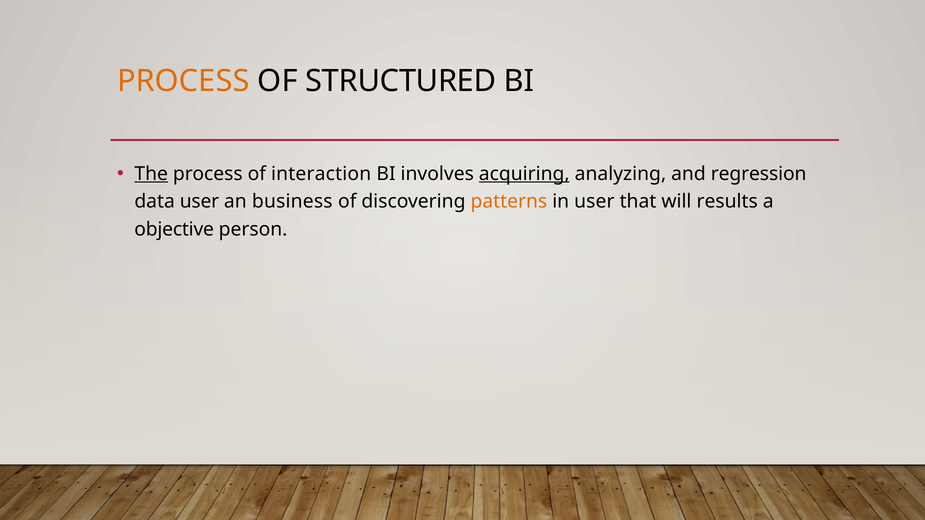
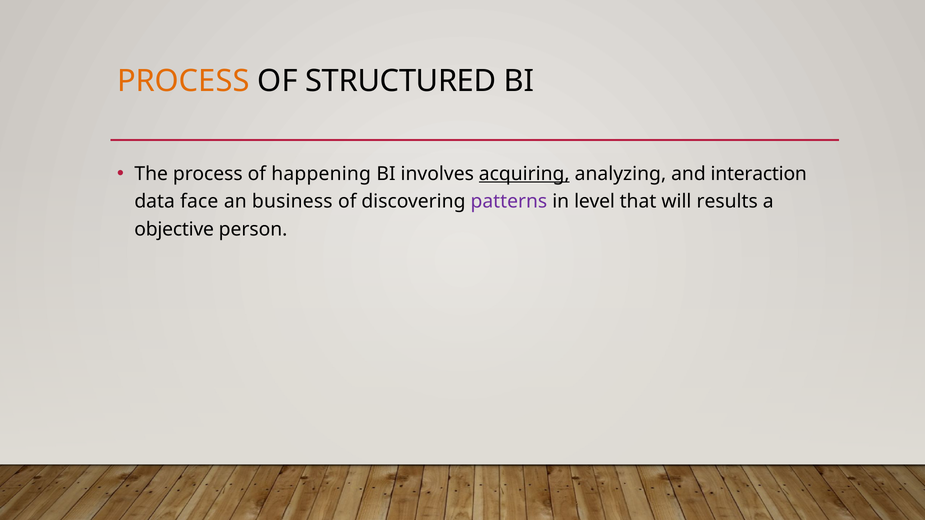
The underline: present -> none (151, 174)
interaction: interaction -> happening (321, 174)
regression: regression -> interaction (759, 174)
data user: user -> face (199, 202)
patterns colour: orange -> purple (509, 202)
in user: user -> level (594, 202)
